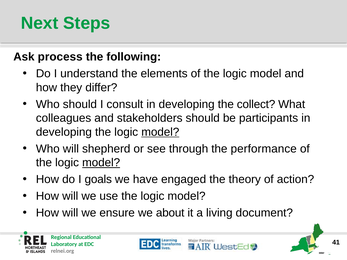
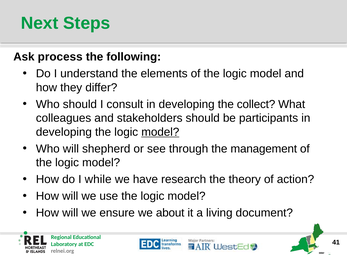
performance: performance -> management (264, 149)
model underline: present -> none (101, 163)
goals: goals -> while (98, 180)
engaged: engaged -> research (184, 180)
